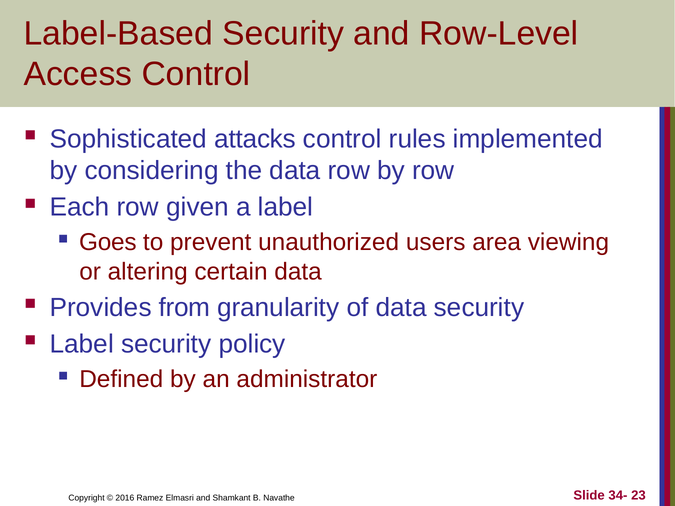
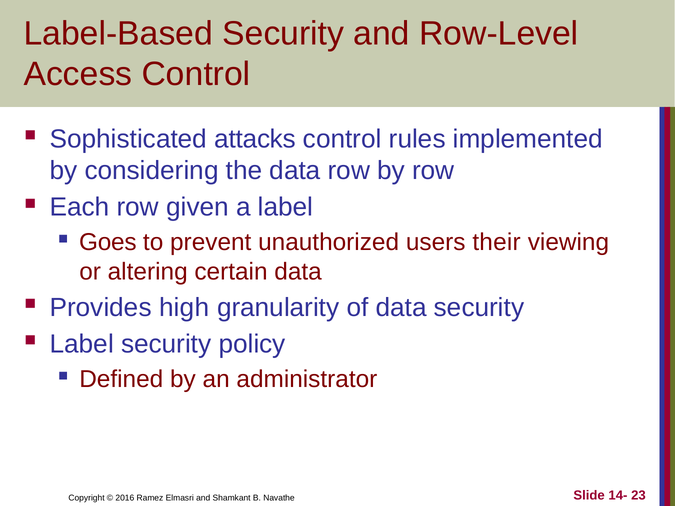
area: area -> their (497, 243)
from: from -> high (184, 307)
34-: 34- -> 14- (618, 496)
